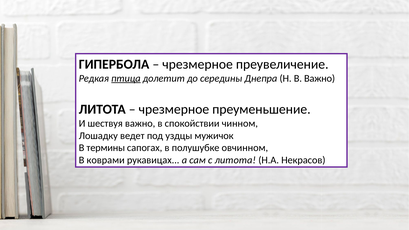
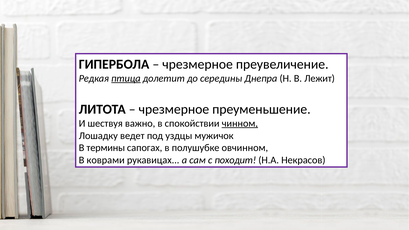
В Важно: Важно -> Лежит (320, 78)
чинном underline: none -> present (240, 123)
с литота: литота -> походит (235, 160)
